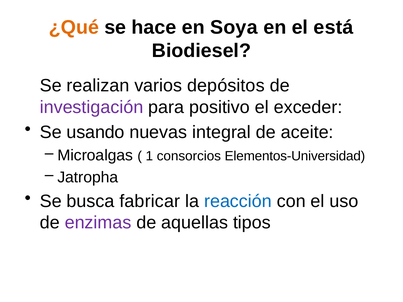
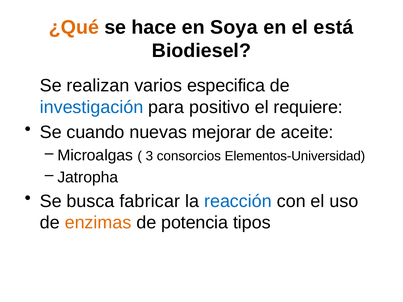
depósitos: depósitos -> especifica (226, 86)
investigación colour: purple -> blue (92, 107)
exceder: exceder -> requiere (308, 107)
usando: usando -> cuando (96, 132)
integral: integral -> mejorar (222, 132)
1: 1 -> 3 (149, 156)
enzimas colour: purple -> orange (98, 223)
aquellas: aquellas -> potencia (195, 223)
